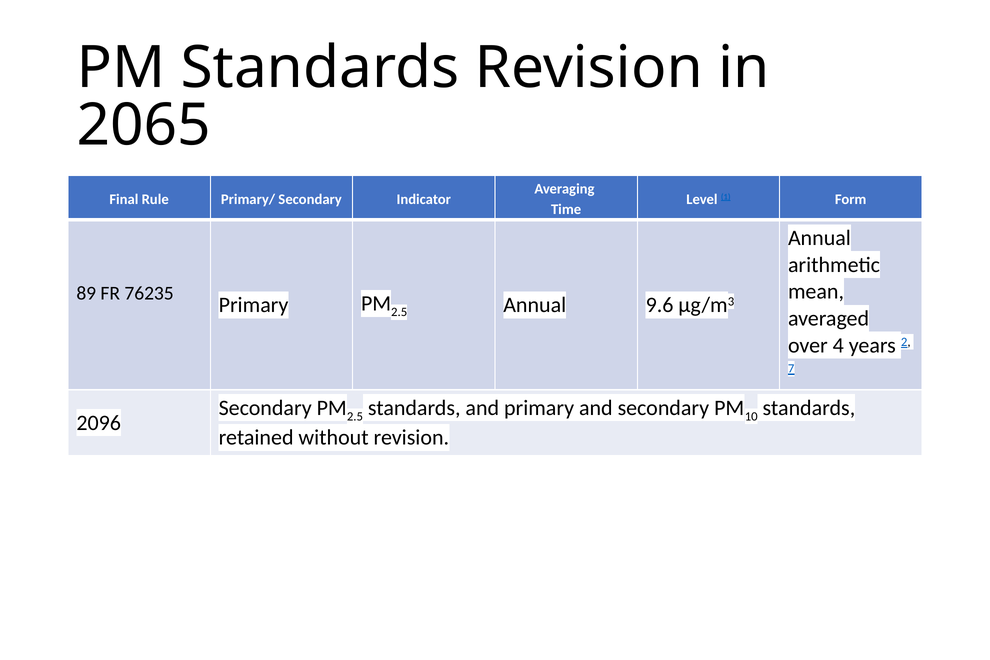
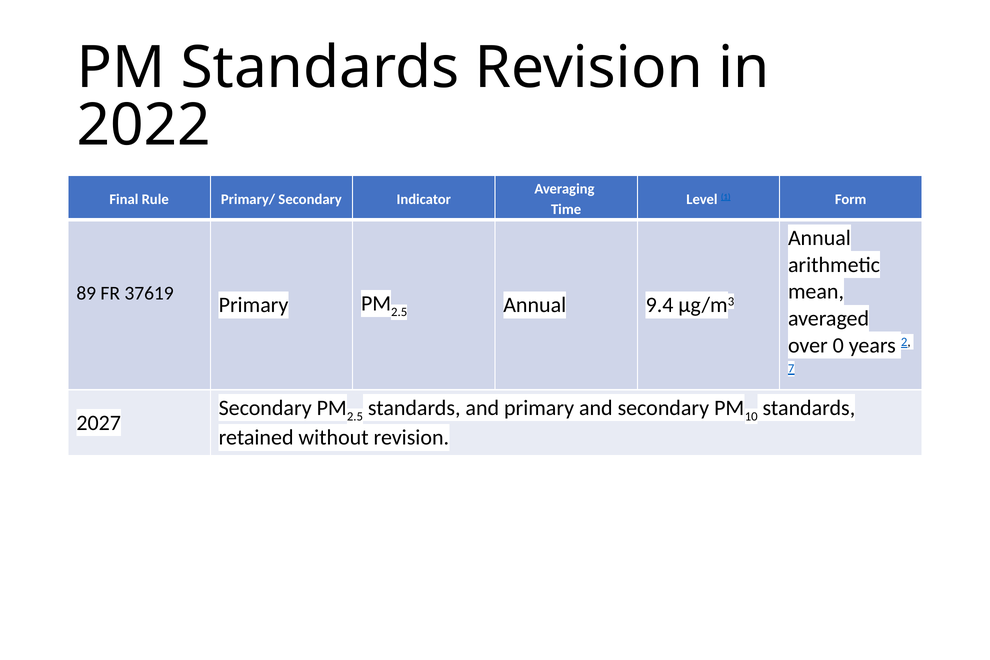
2065: 2065 -> 2022 (144, 126)
76235: 76235 -> 37619 (149, 293)
9.6: 9.6 -> 9.4 (660, 305)
4: 4 -> 0 (838, 345)
2096: 2096 -> 2027 (99, 423)
